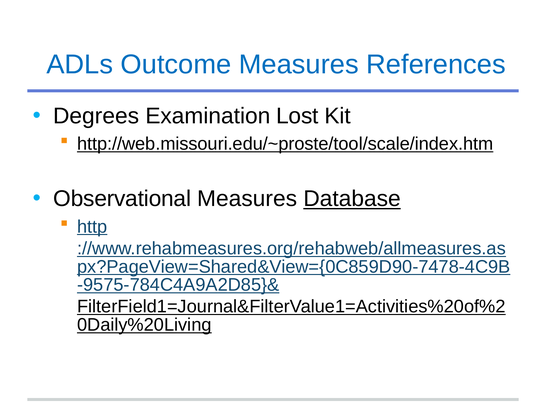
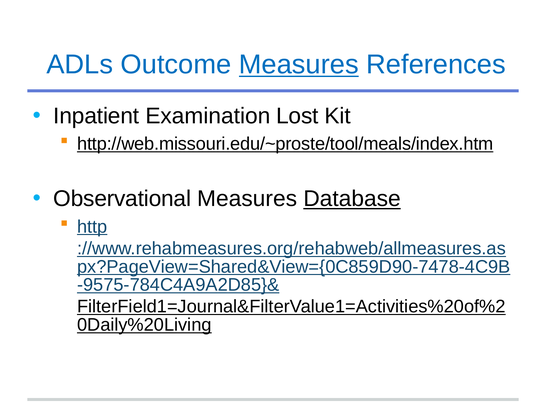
Measures underline: none -> present (299, 65)
Degrees: Degrees -> Inpatient (96, 116)
http://web.missouri.edu/~proste/tool/scale/index.htm: http://web.missouri.edu/~proste/tool/scale/index.htm -> http://web.missouri.edu/~proste/tool/meals/index.htm (285, 144)
